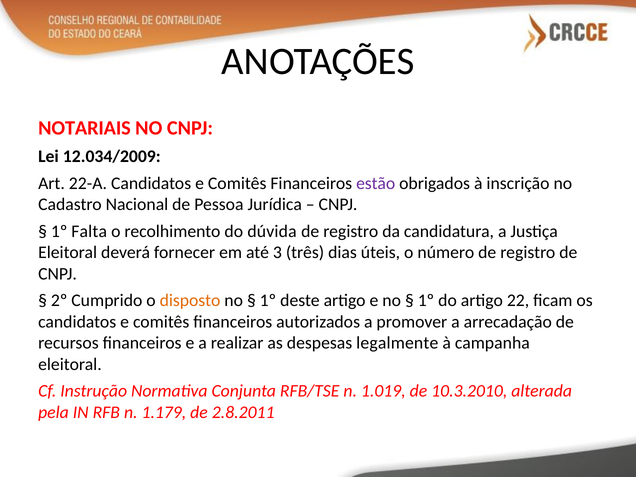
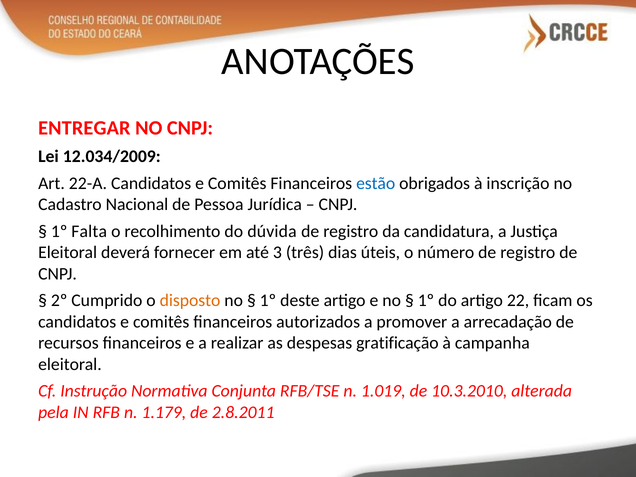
NOTARIAIS: NOTARIAIS -> ENTREGAR (84, 128)
estão colour: purple -> blue (376, 183)
legalmente: legalmente -> gratificação (397, 343)
